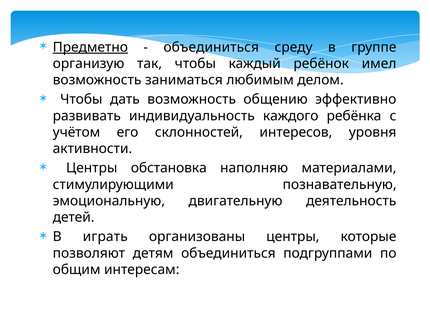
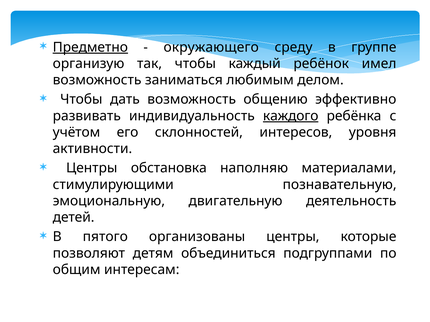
объединиться: объединиться -> окружающего (211, 47)
каждого underline: none -> present (291, 116)
играть: играть -> пятого (105, 237)
